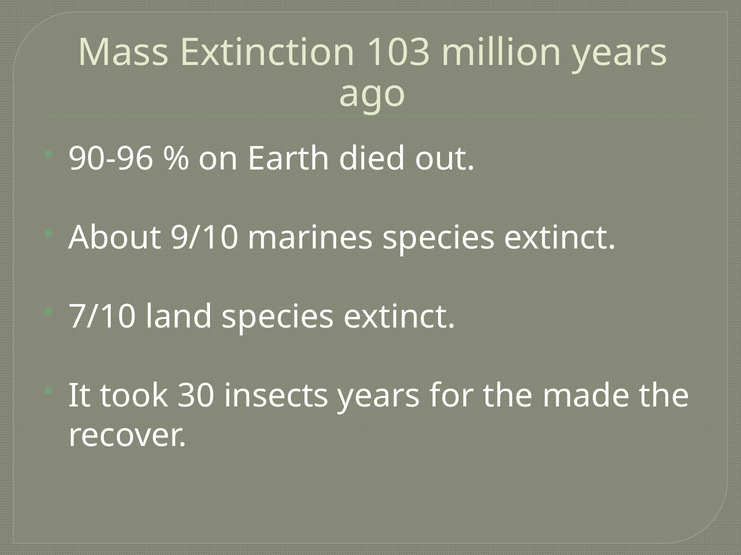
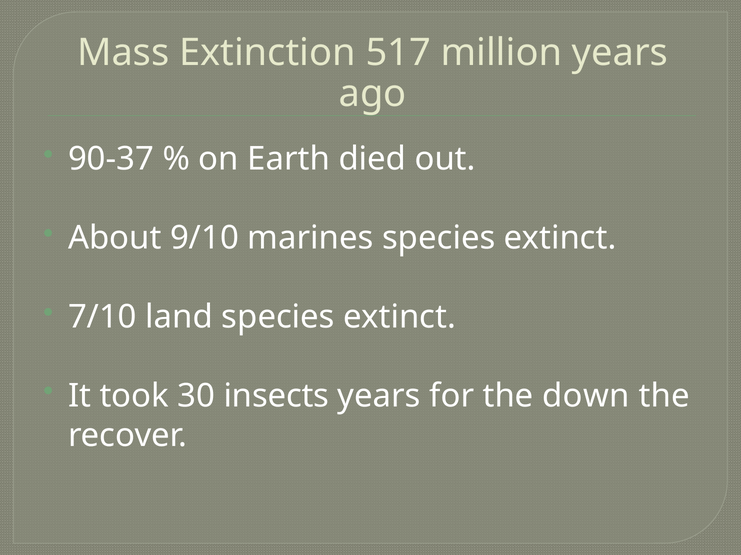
103: 103 -> 517 (398, 53)
90-96: 90-96 -> 90-37 (111, 159)
made: made -> down (586, 396)
